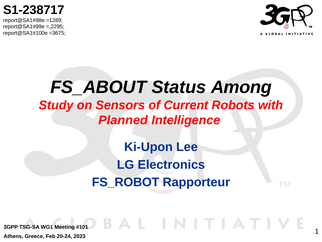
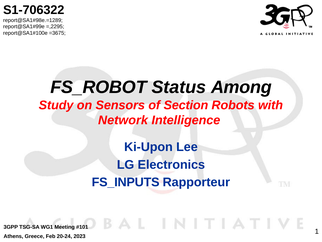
S1-238717: S1-238717 -> S1-706322 (34, 10)
FS_ABOUT: FS_ABOUT -> FS_ROBOT (98, 87)
Current: Current -> Section (186, 105)
Planned: Planned -> Network (123, 120)
FS_ROBOT: FS_ROBOT -> FS_INPUTS (126, 182)
